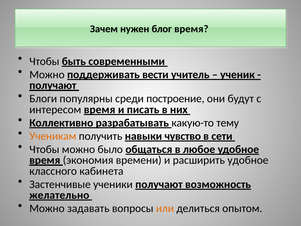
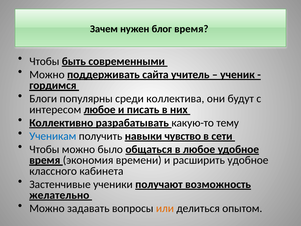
вести: вести -> сайта (155, 75)
получают: получают -> гордимся (53, 85)
построение: построение -> коллектива (175, 99)
интересом время: время -> любое (100, 109)
Ученикам colour: orange -> blue (53, 136)
